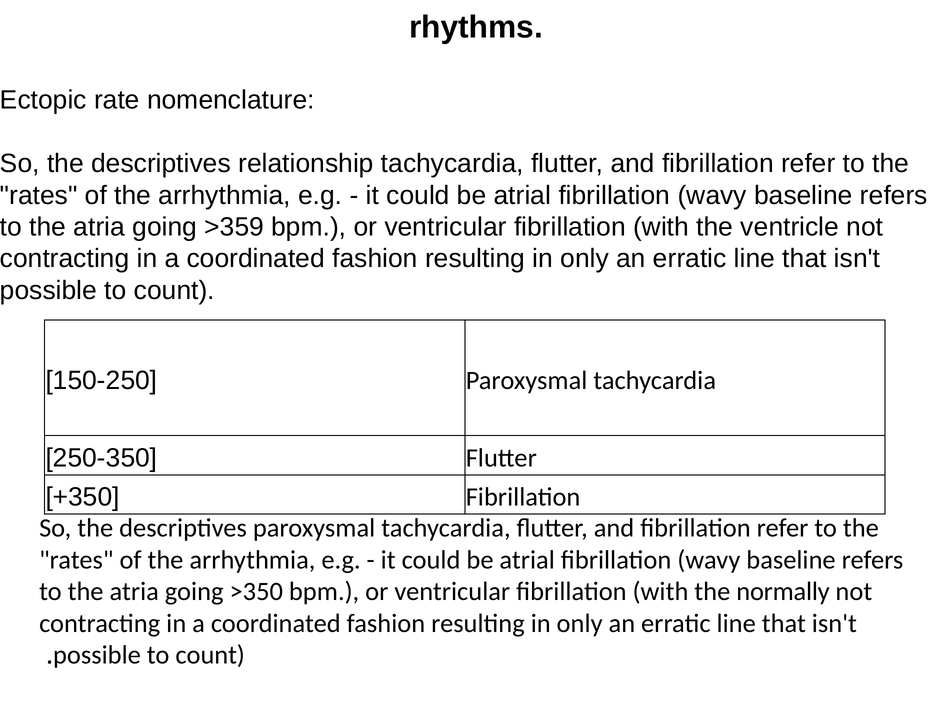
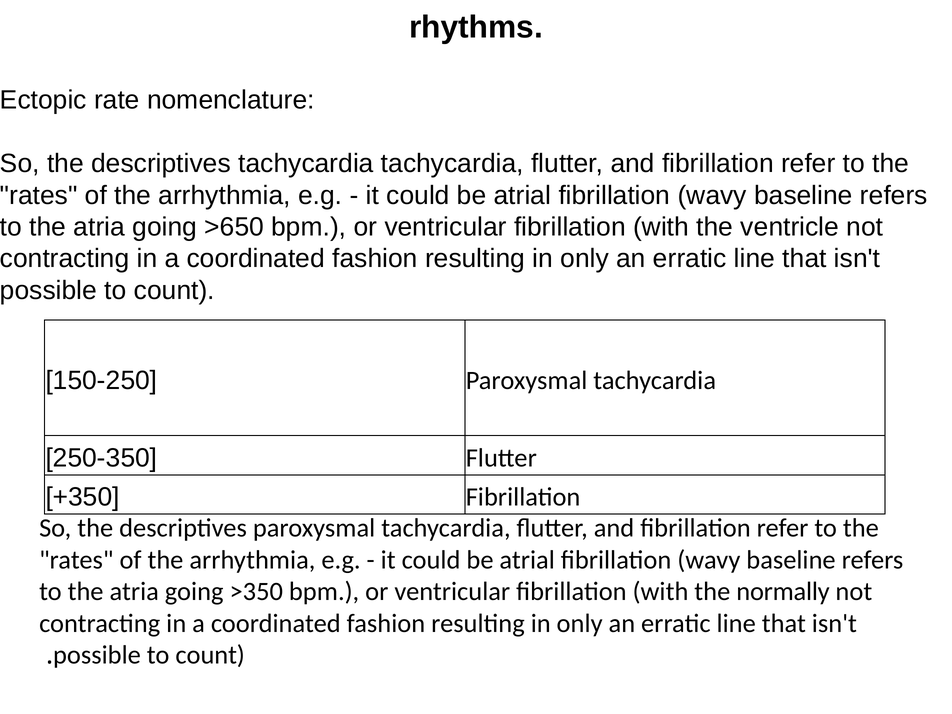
descriptives relationship: relationship -> tachycardia (306, 164)
>359: >359 -> >650 (234, 227)
